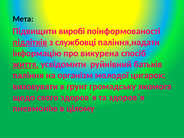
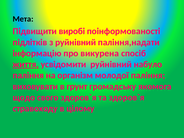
підлітків underline: present -> none (30, 42)
з службовці: службовці -> руйнівний (76, 42)
батьків: батьків -> набуло (148, 64)
молодої цигарок: цигарок -> паління (148, 75)
пневмонію: пневмонію -> стравоходу (35, 109)
